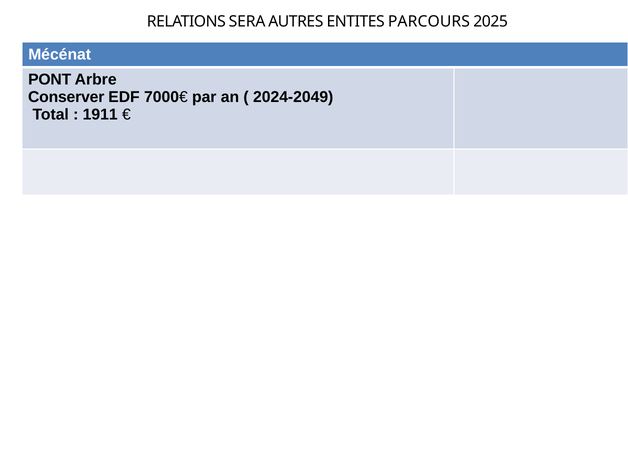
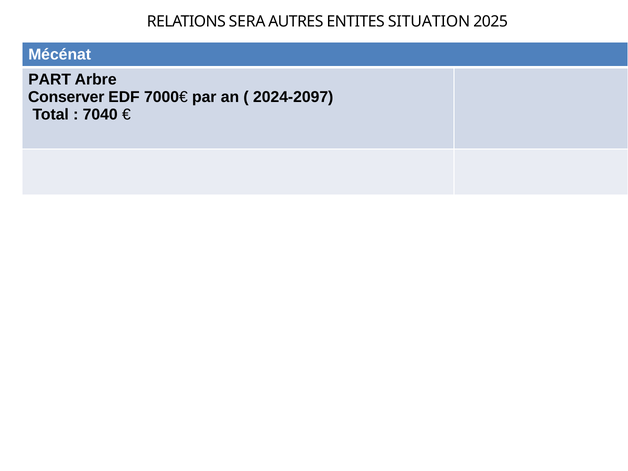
PARCOURS: PARCOURS -> SITUATION (429, 22)
PONT: PONT -> PART (50, 79)
2024-2049: 2024-2049 -> 2024-2097 (293, 97)
1911: 1911 -> 7040 (100, 115)
